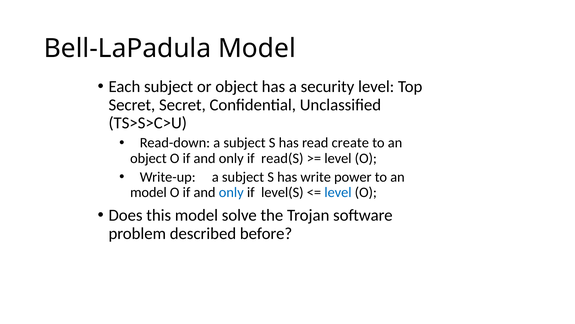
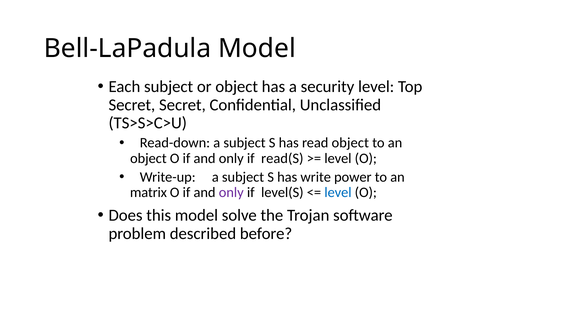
read create: create -> object (350, 143)
model: model -> matrix (148, 192)
only colour: blue -> purple (231, 192)
